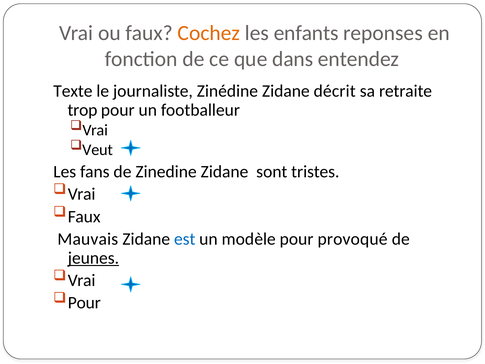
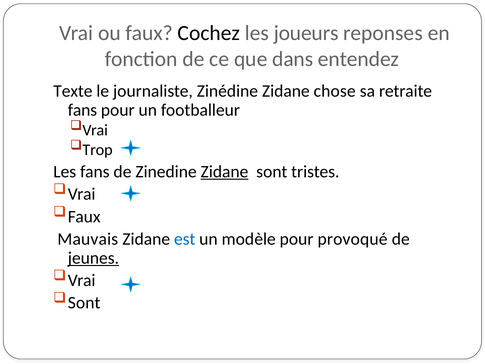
Cochez colour: orange -> black (209, 33)
enfants: enfants -> joueurs (306, 33)
décrit: décrit -> chose (335, 91)
trop: trop -> fans (82, 110)
Veut: Veut -> Trop (98, 150)
Zidane underline: none -> present (224, 172)
Pour: Pour -> Sont (84, 303)
